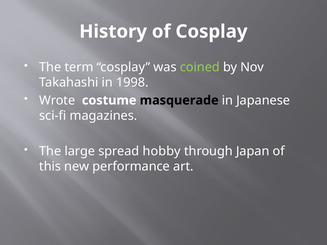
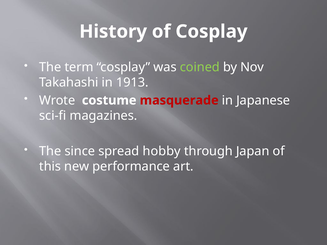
1998: 1998 -> 1913 (132, 83)
masquerade colour: black -> red (179, 100)
large: large -> since (80, 151)
